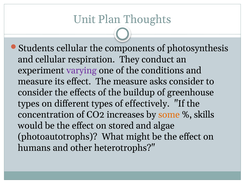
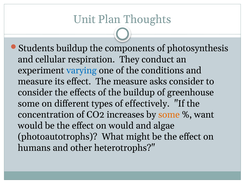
Students cellular: cellular -> buildup (72, 48)
varying colour: purple -> blue (81, 70)
types: types -> some (29, 103)
skills: skills -> want (204, 114)
on stored: stored -> would (121, 126)
